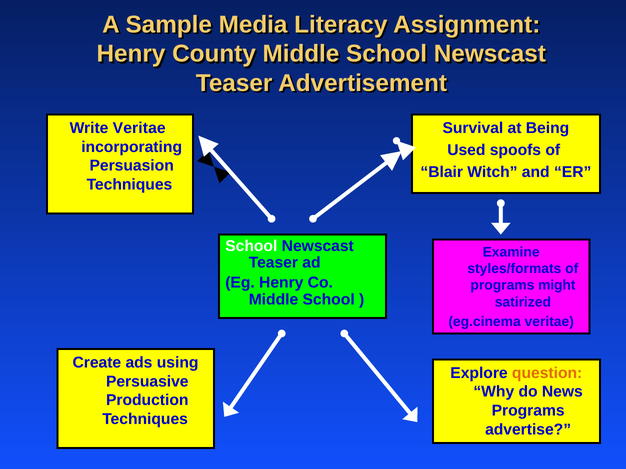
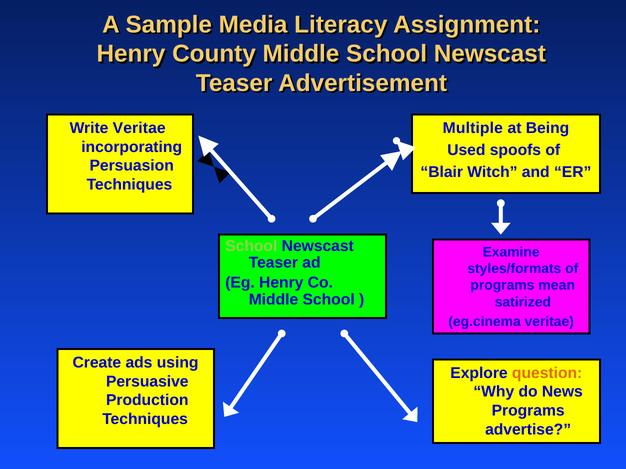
Survival: Survival -> Multiple (473, 128)
School colour: white -> light green (251, 246)
might: might -> mean (557, 286)
